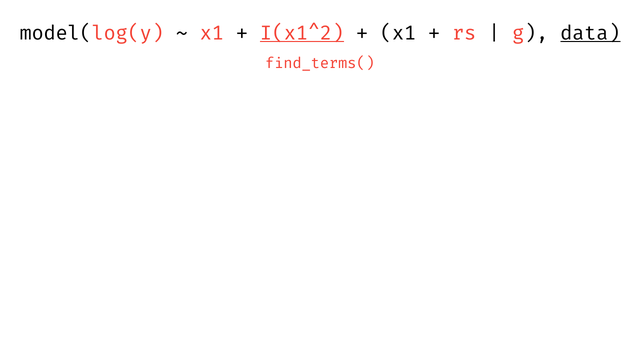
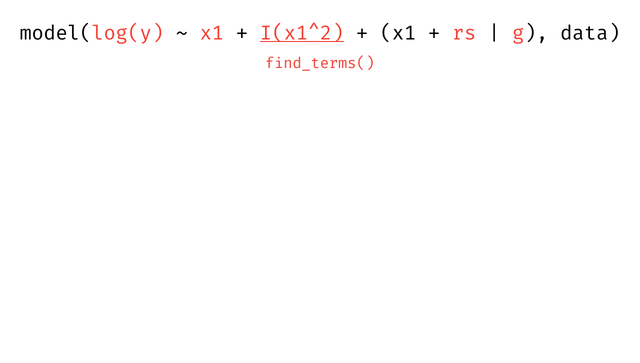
data underline: present -> none (590, 33)
